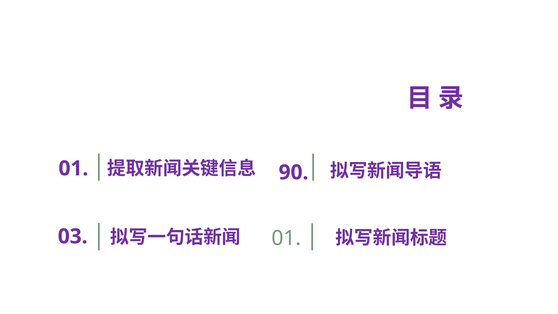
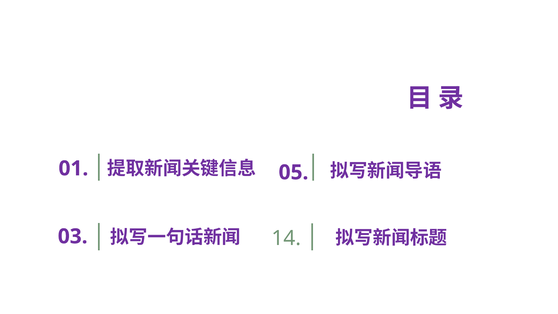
90: 90 -> 05 (294, 172)
01: 01 -> 14 (286, 238)
